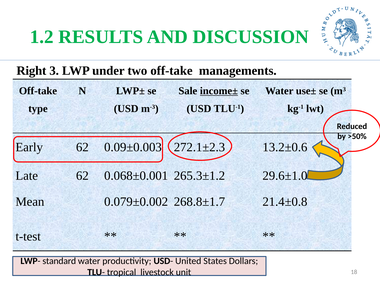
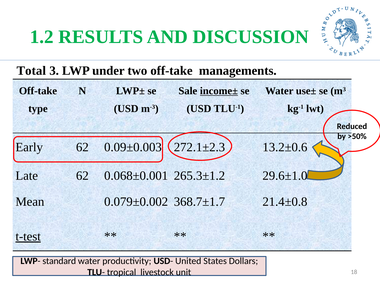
Right: Right -> Total (31, 71)
268.8±1.7: 268.8±1.7 -> 368.7±1.7 (199, 202)
t-test underline: none -> present (28, 237)
